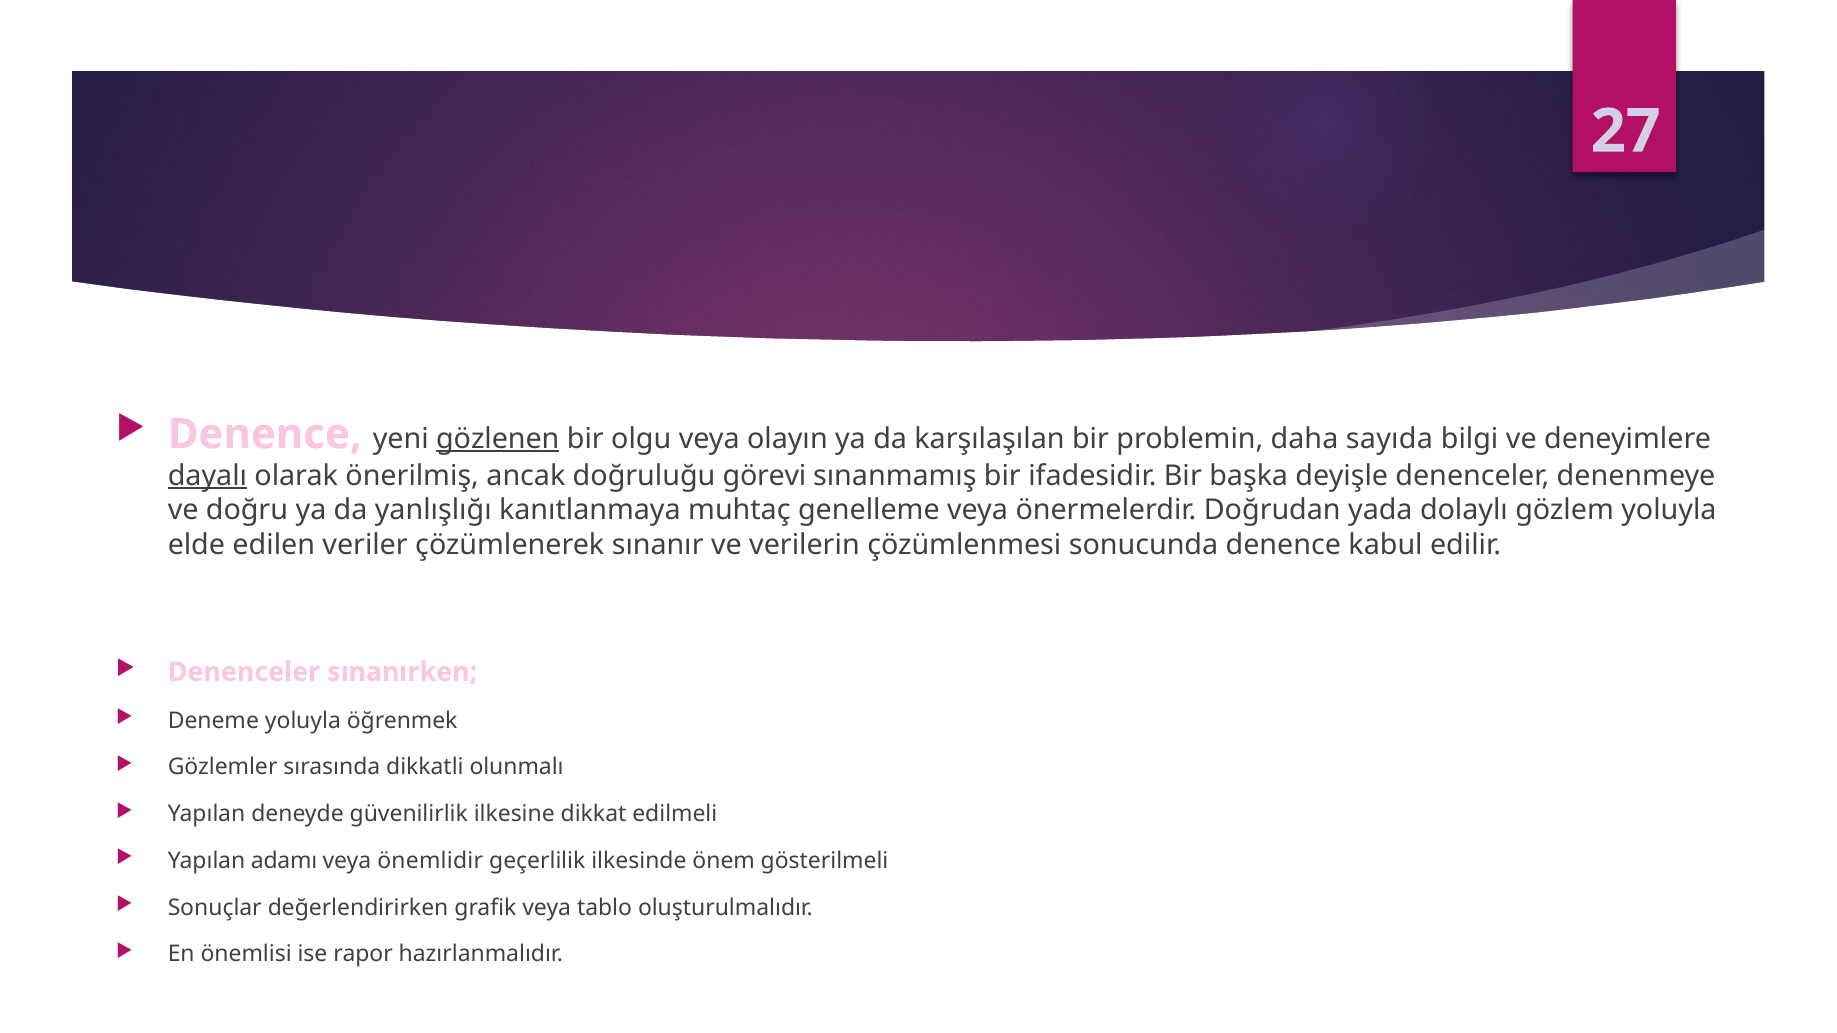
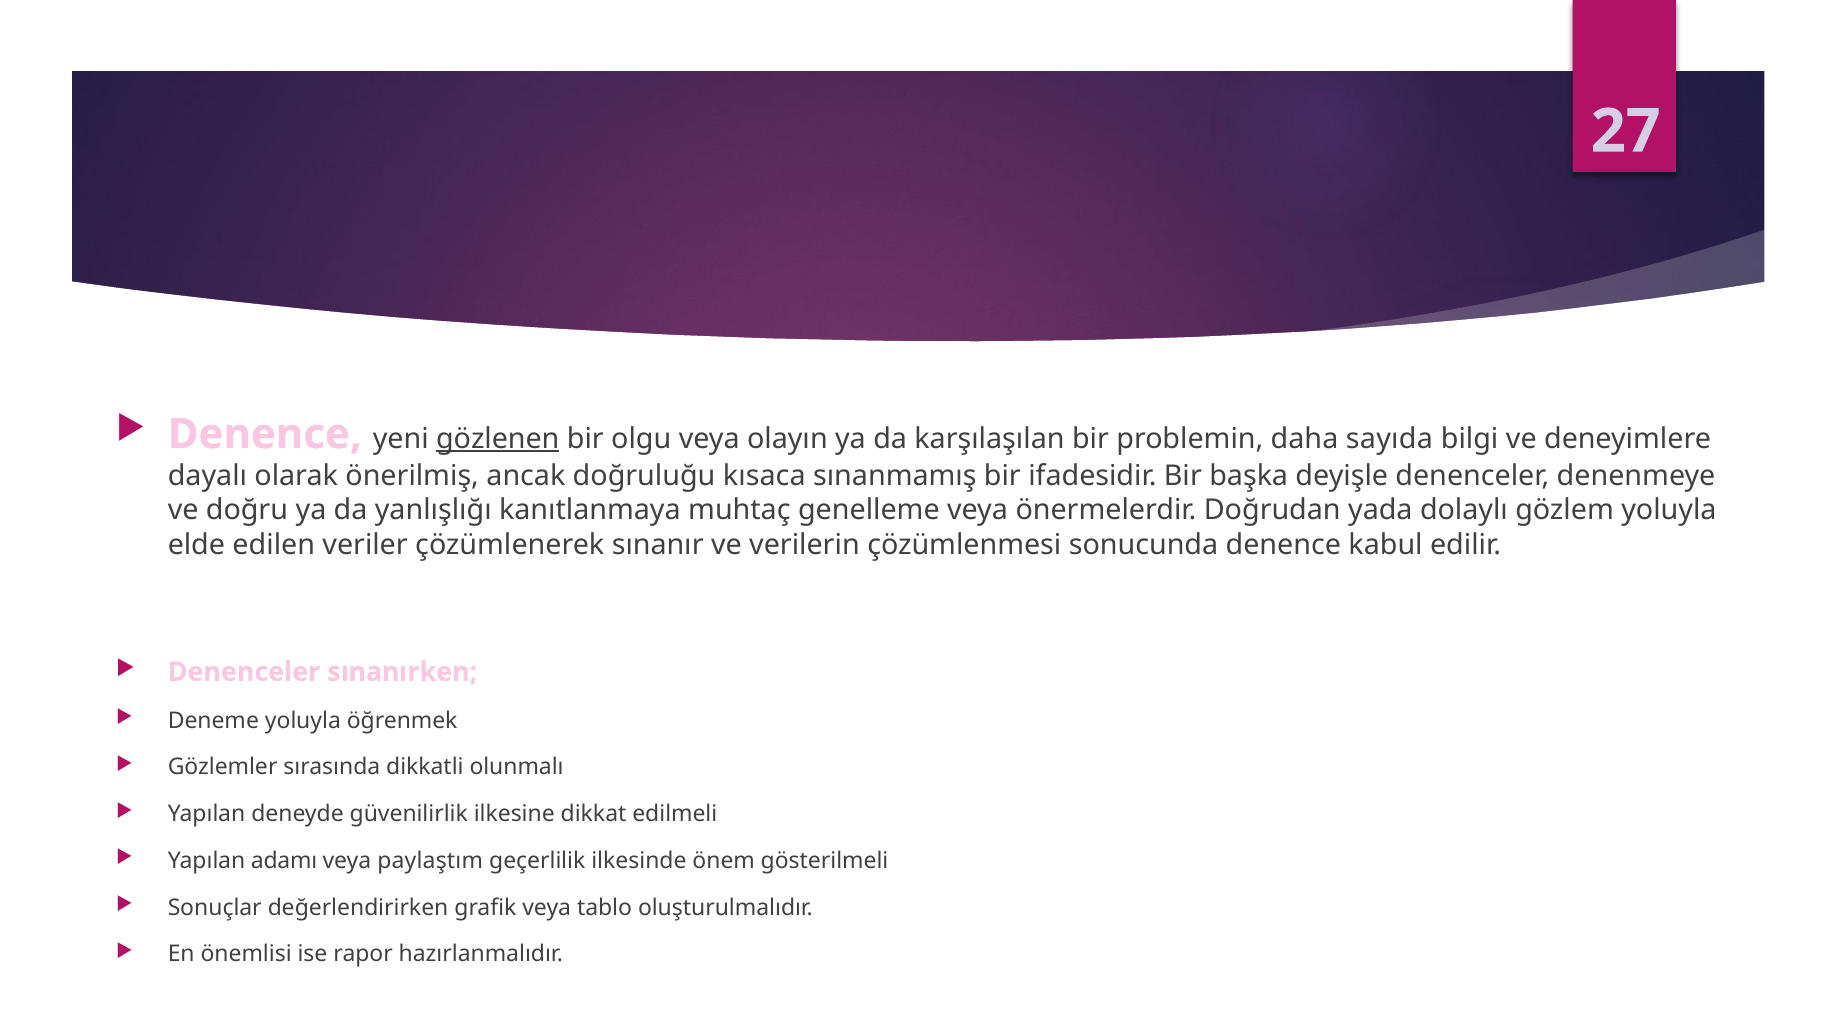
dayalı underline: present -> none (207, 476)
görevi: görevi -> kısaca (764, 476)
önemlidir: önemlidir -> paylaştım (430, 861)
